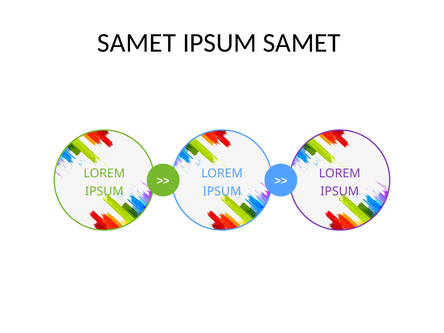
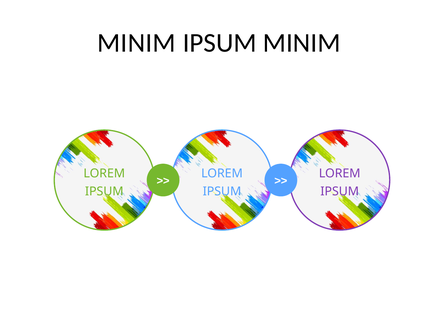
SAMET: SAMET -> MINIM (136, 43)
IPSUM SAMET: SAMET -> MINIM (302, 43)
